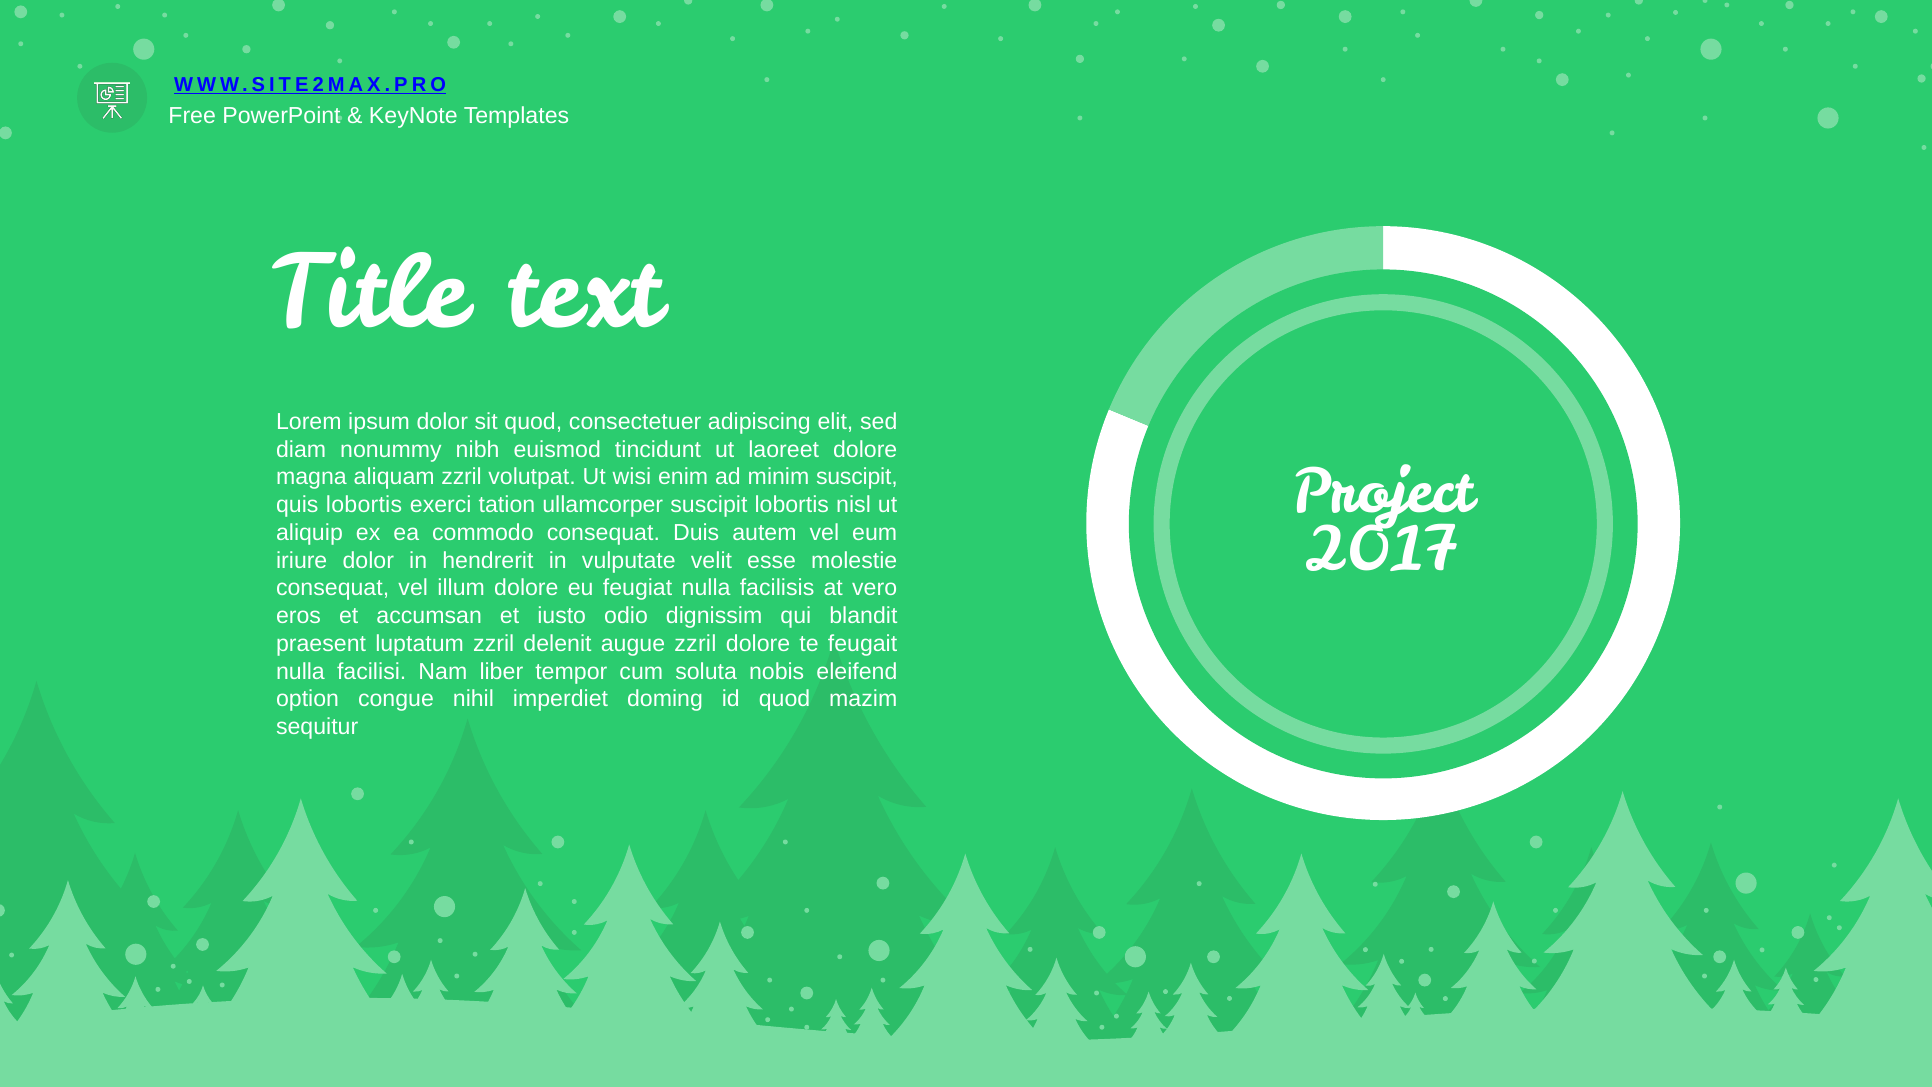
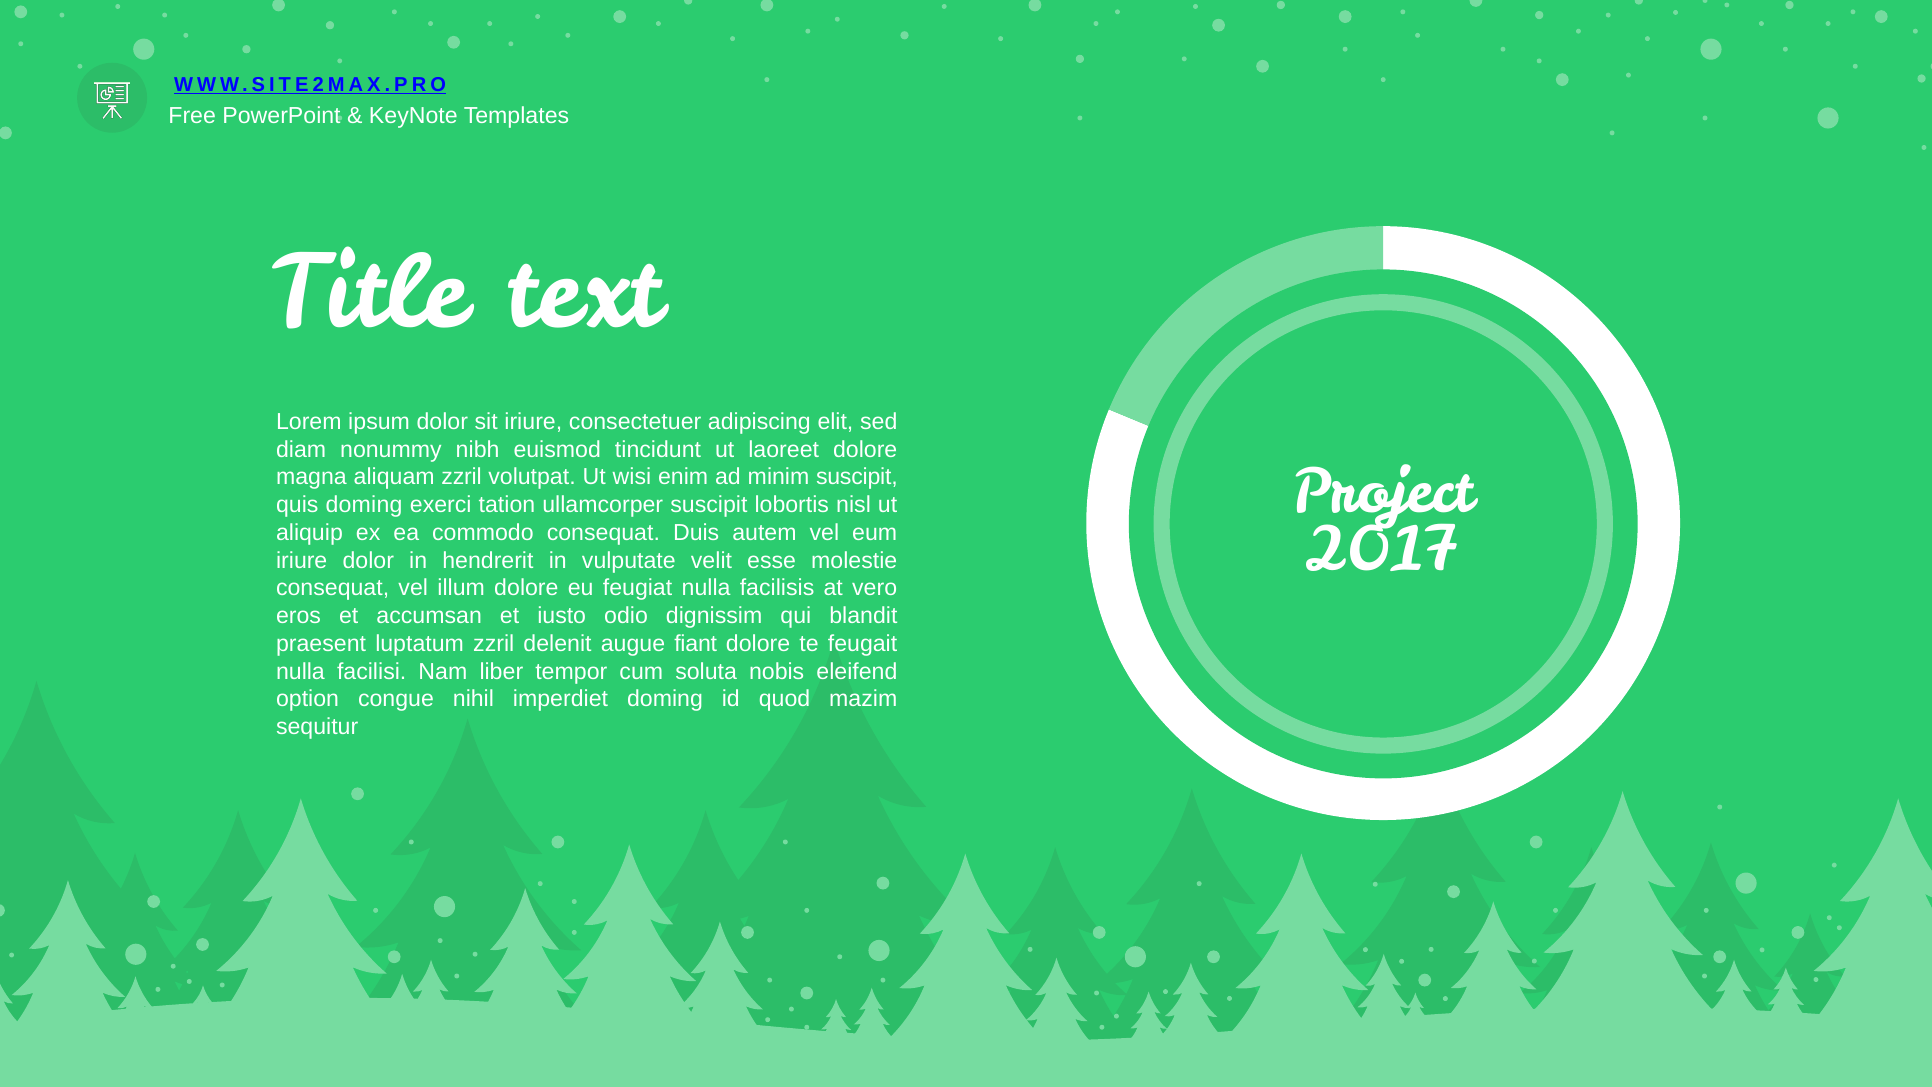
sit quod: quod -> iriure (533, 422)
quis lobortis: lobortis -> doming (364, 505)
augue zzril: zzril -> fiant (696, 644)
